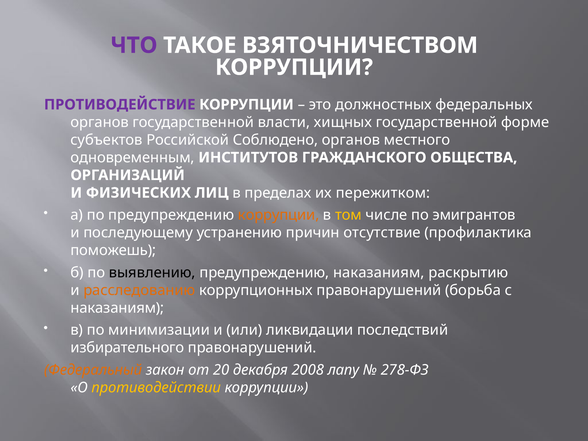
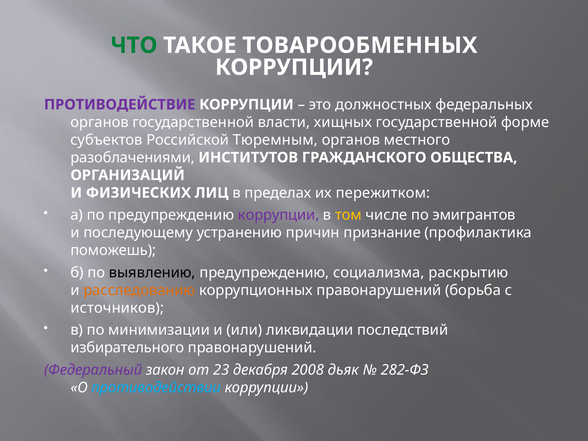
ЧТО colour: purple -> green (134, 45)
ВЗЯТОЧНИЧЕСТВОМ: ВЗЯТОЧНИЧЕСТВОМ -> ТОВАРООБМЕННЫХ (360, 45)
Соблюдено: Соблюдено -> Тюремным (275, 140)
одновременным: одновременным -> разоблачениями (133, 158)
коррупции colour: orange -> purple (279, 215)
отсутствие: отсутствие -> признание (382, 233)
предупреждению наказаниям: наказаниям -> социализма (379, 273)
наказаниям: наказаниям -> источников (117, 308)
Федеральный colour: orange -> purple (93, 370)
20: 20 -> 23 (221, 370)
лапу: лапу -> дьяк (343, 370)
278-ФЗ: 278-ФЗ -> 282-ФЗ (405, 370)
противодействии colour: yellow -> light blue (156, 388)
